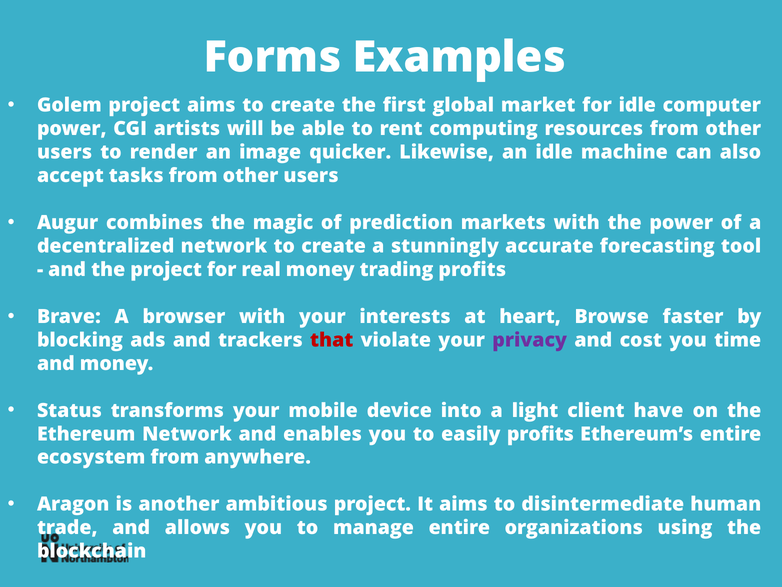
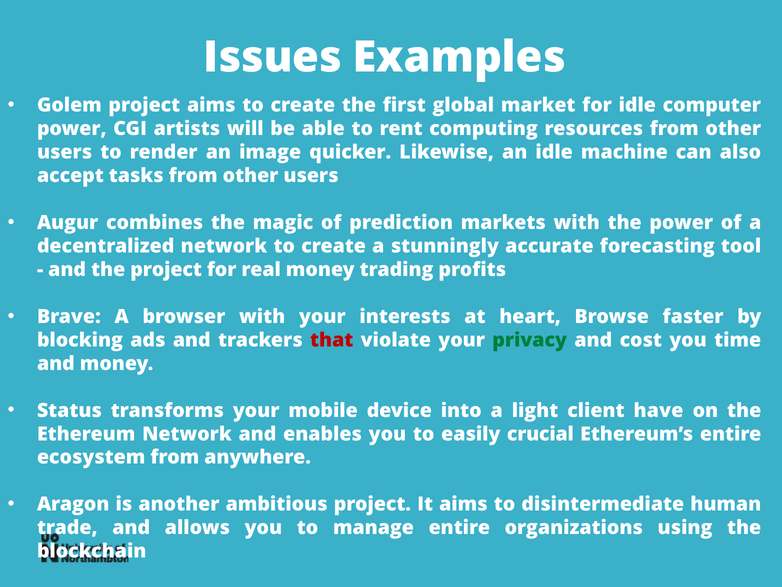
Forms: Forms -> Issues (273, 57)
privacy colour: purple -> green (530, 340)
easily profits: profits -> crucial (540, 434)
